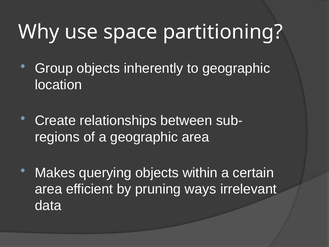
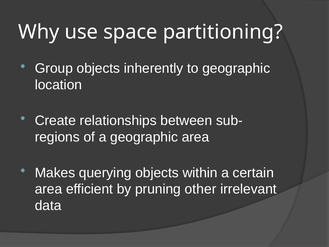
ways: ways -> other (201, 189)
